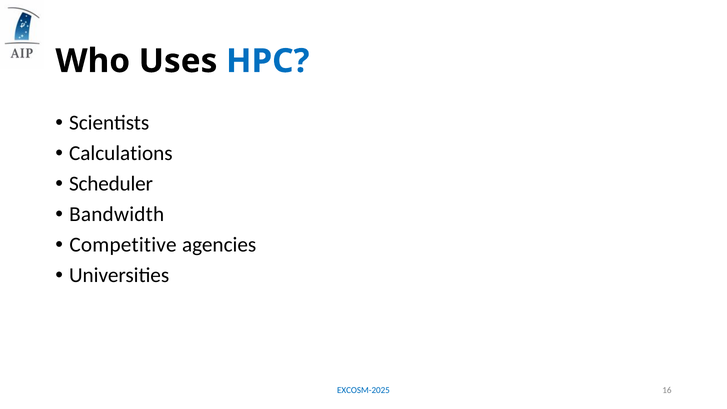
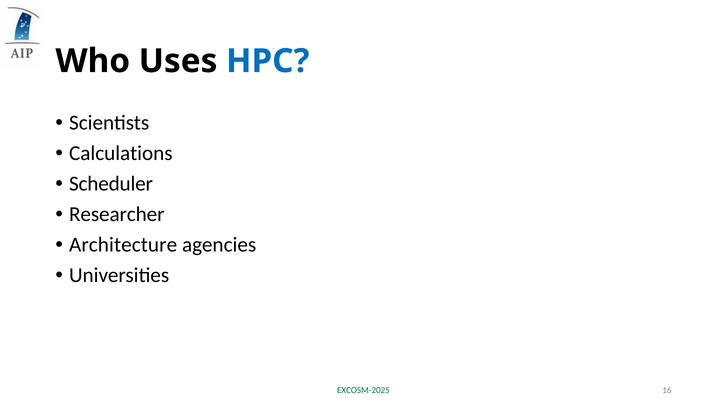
Bandwidth: Bandwidth -> Researcher (117, 214)
Competitive: Competitive -> Architecture (123, 245)
EXCOSM-2025 colour: blue -> green (363, 390)
